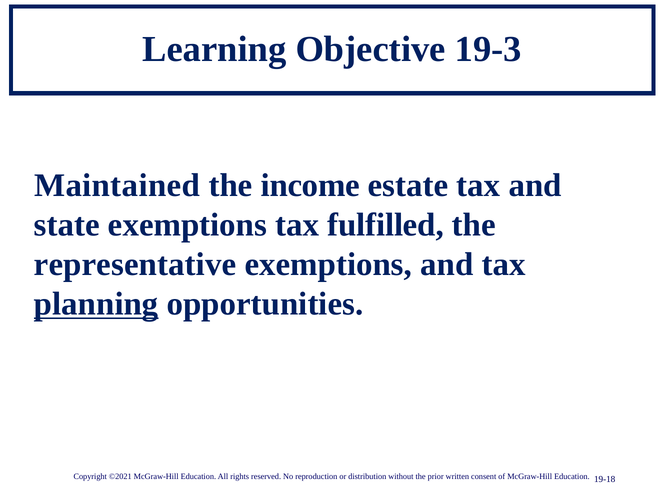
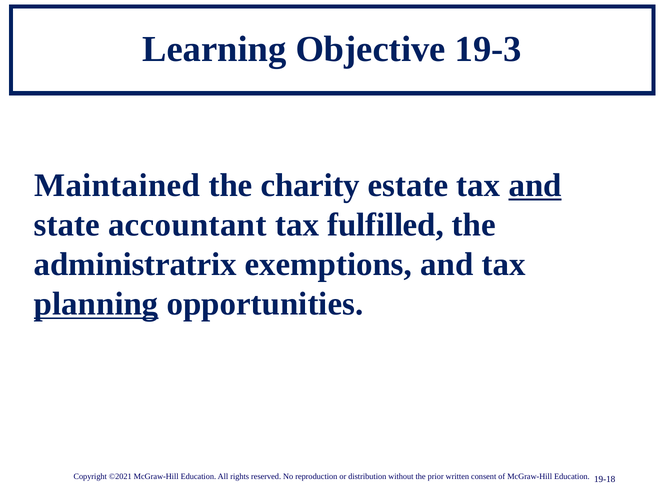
income: income -> charity (310, 186)
and underline: none -> present (535, 186)
state exemptions: exemptions -> accountant (187, 225)
representative: representative -> administratrix (135, 265)
